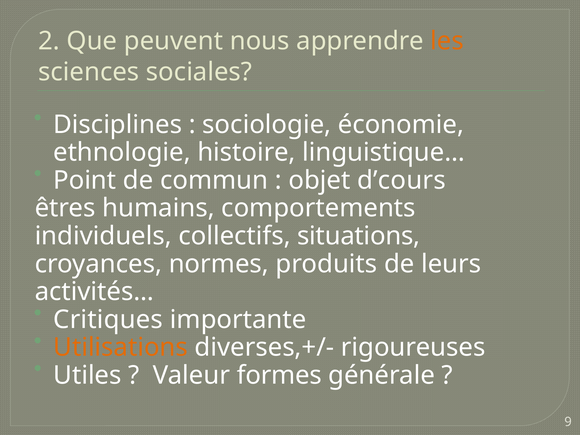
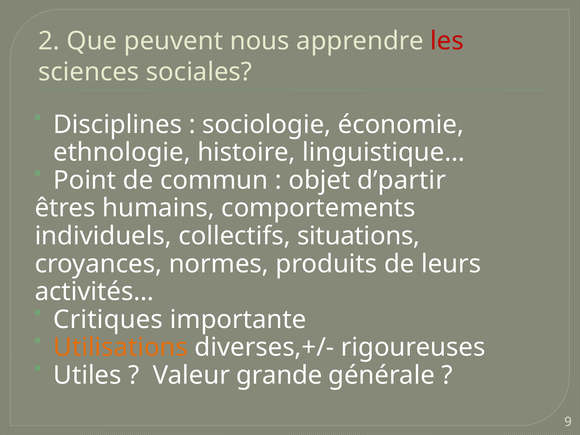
les colour: orange -> red (447, 41)
d’cours: d’cours -> d’partir (402, 180)
formes: formes -> grande (279, 375)
